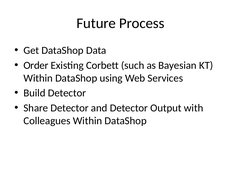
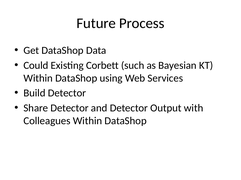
Order: Order -> Could (36, 66)
